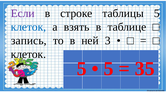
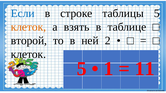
Если colour: purple -> blue (23, 13)
клеток colour: blue -> orange (28, 27)
запись: запись -> второй (29, 41)
3: 3 -> 2 (108, 41)
5: 5 -> 1 (109, 69)
35: 35 -> 11 (145, 69)
